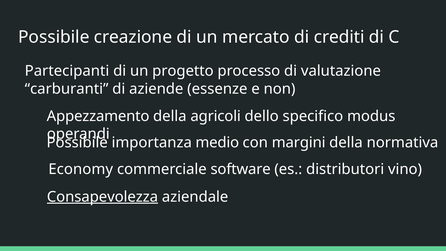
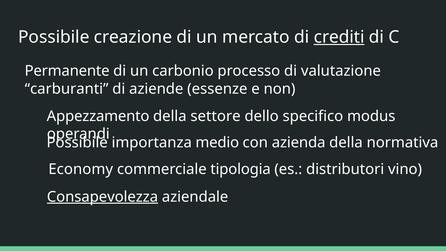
crediti underline: none -> present (339, 37)
Partecipanti: Partecipanti -> Permanente (67, 71)
progetto: progetto -> carbonio (183, 71)
agricoli: agricoli -> settore (216, 116)
margini: margini -> azienda (299, 143)
software: software -> tipologia (241, 169)
